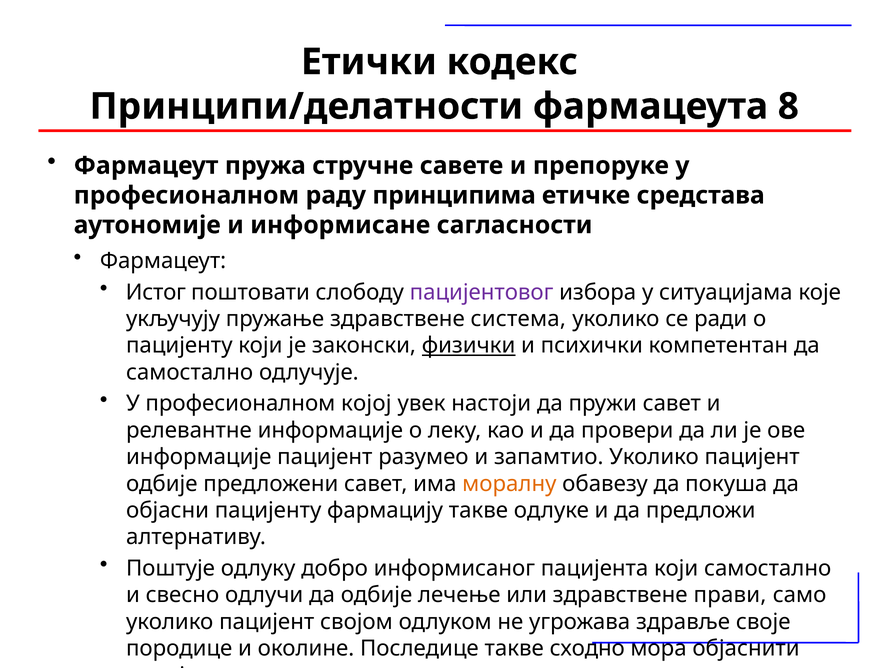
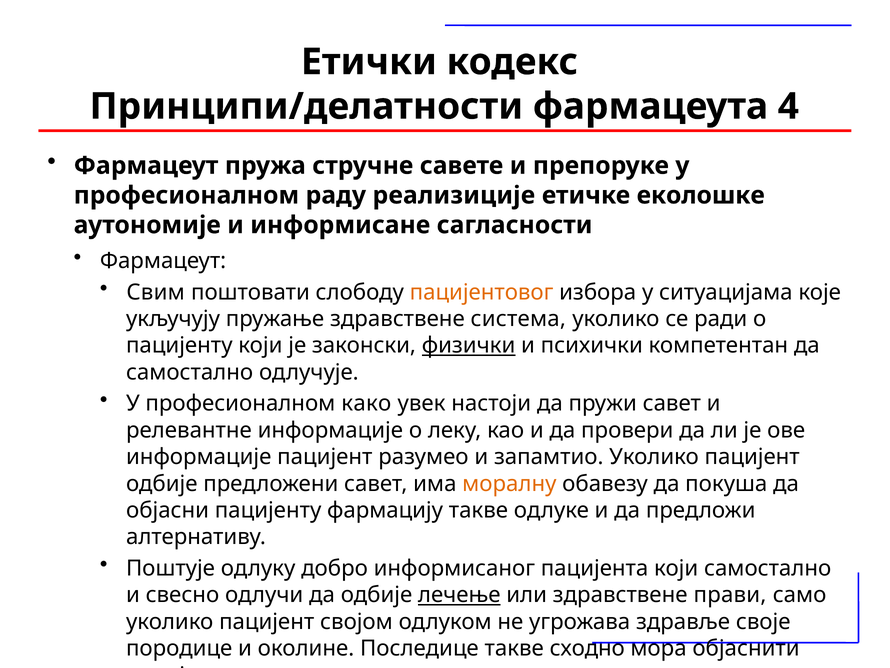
8: 8 -> 4 (788, 106)
принципима: принципима -> реализиције (454, 195)
средстава: средстава -> еколошке (701, 195)
Истог: Истог -> Свим (156, 292)
пацијентовог colour: purple -> orange (482, 292)
којој: којој -> како (366, 403)
лечење underline: none -> present (459, 595)
